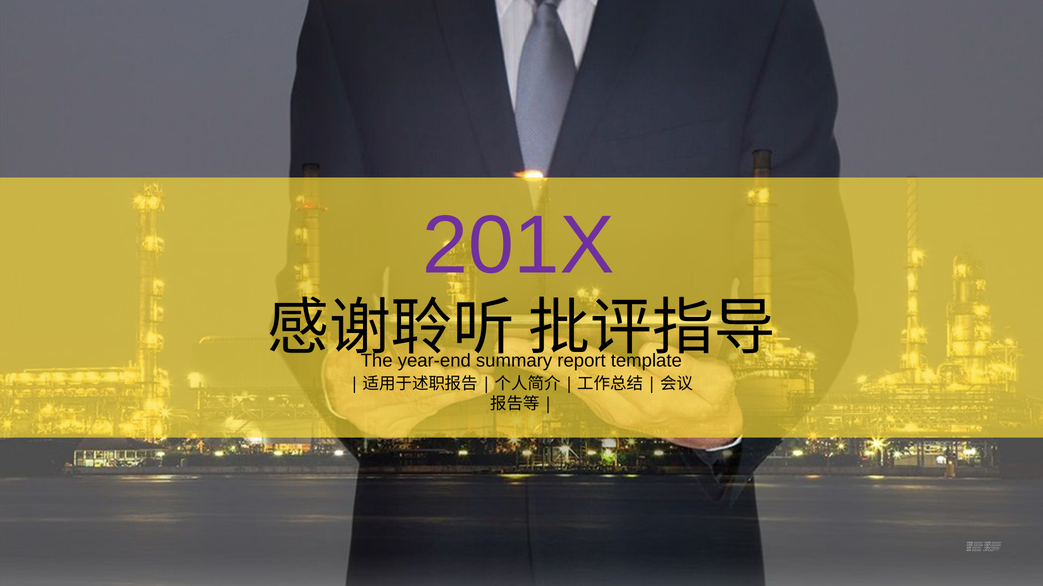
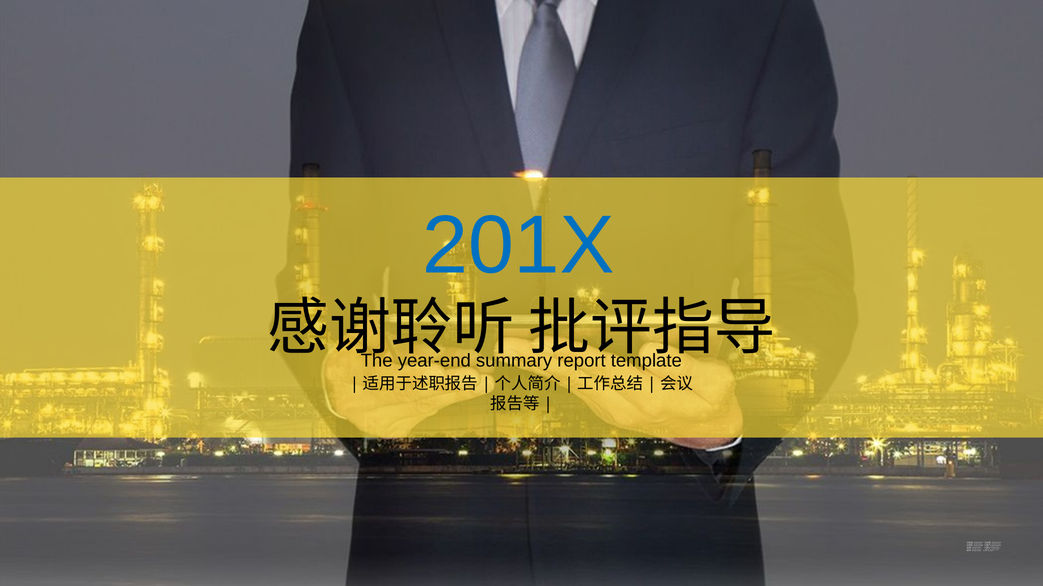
201X colour: purple -> blue (518, 246)
